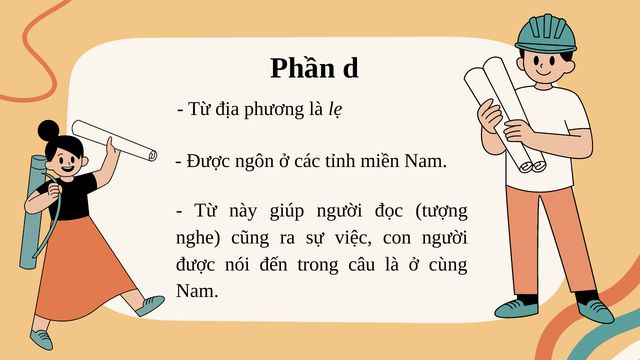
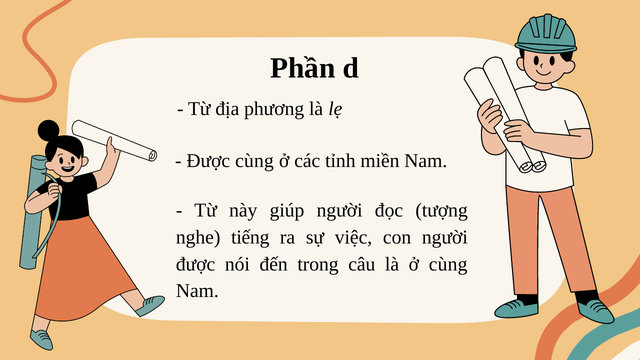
Được ngôn: ngôn -> cùng (255, 161)
cũng: cũng -> tiếng (250, 237)
